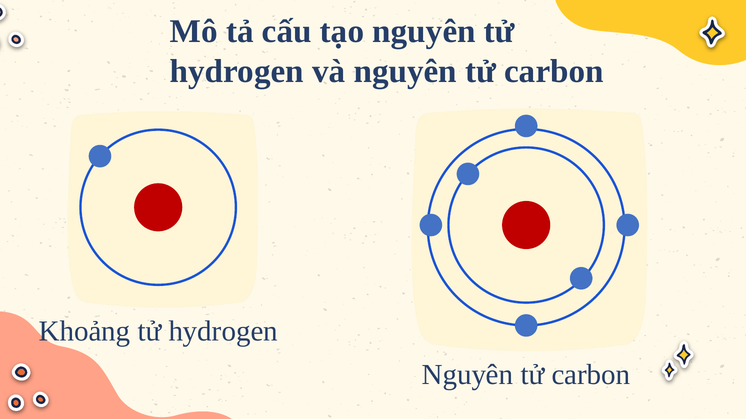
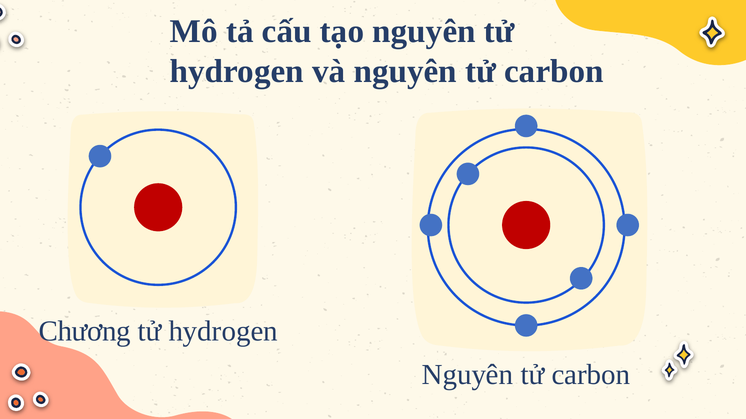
Khoảng: Khoảng -> Chương (85, 332)
